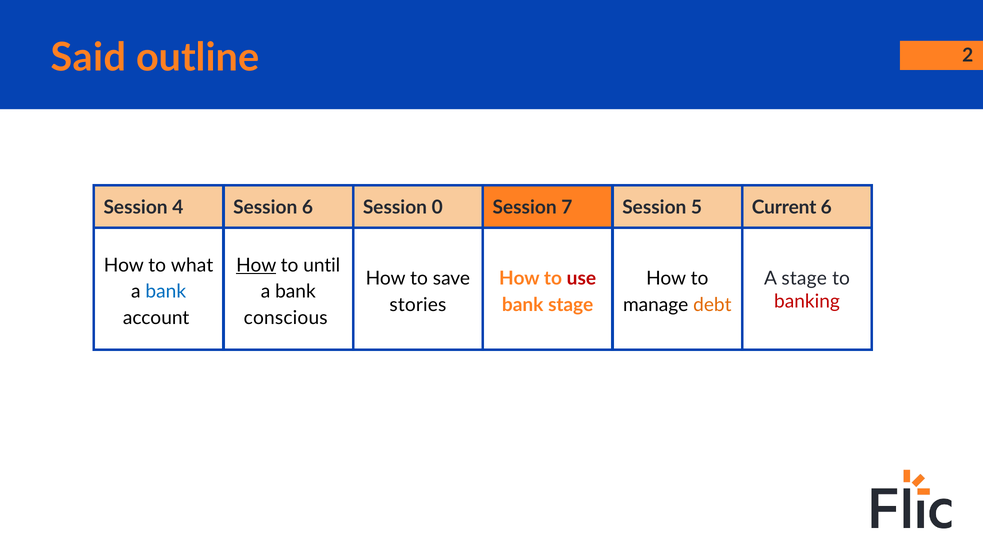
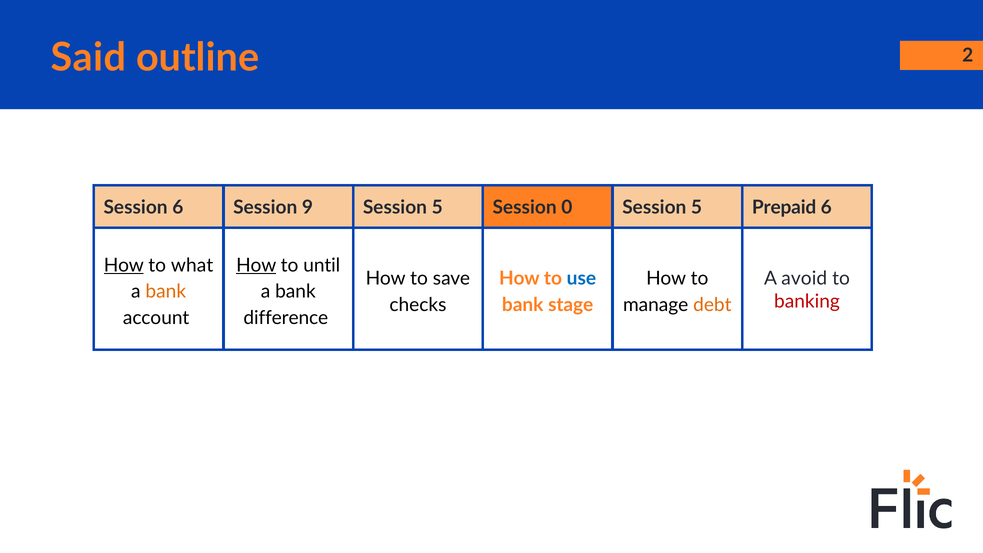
Session 4: 4 -> 6 (178, 207)
Session 6: 6 -> 9 (307, 207)
0: 0 -> 5 (437, 207)
7: 7 -> 0 (567, 207)
Current: Current -> Prepaid (784, 207)
How underline: none -> present (124, 265)
use colour: red -> blue (581, 278)
A stage: stage -> avoid (804, 278)
bank colour: blue -> orange (166, 292)
stories: stories -> checks (418, 305)
conscious: conscious -> difference (286, 318)
